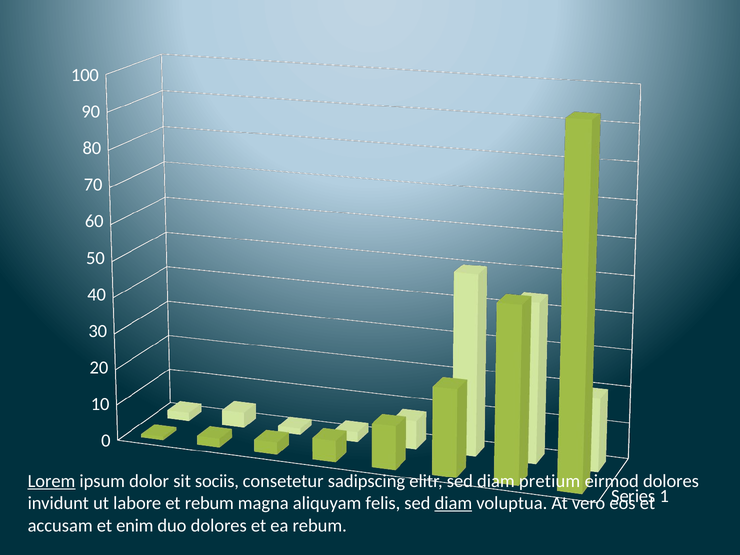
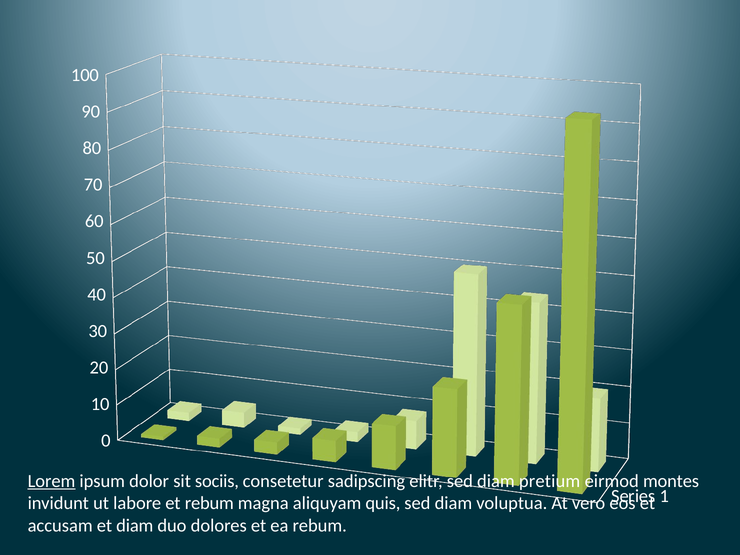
eirmod dolores: dolores -> montes (671, 481)
felis: felis -> quis (383, 503)
diam underline: present -> none (453, 503)
et enim: enim -> diam (135, 525)
